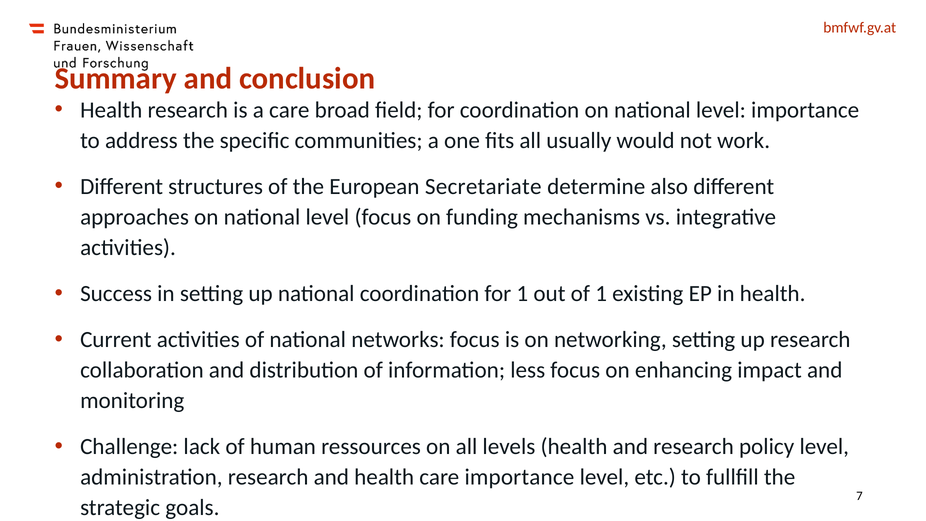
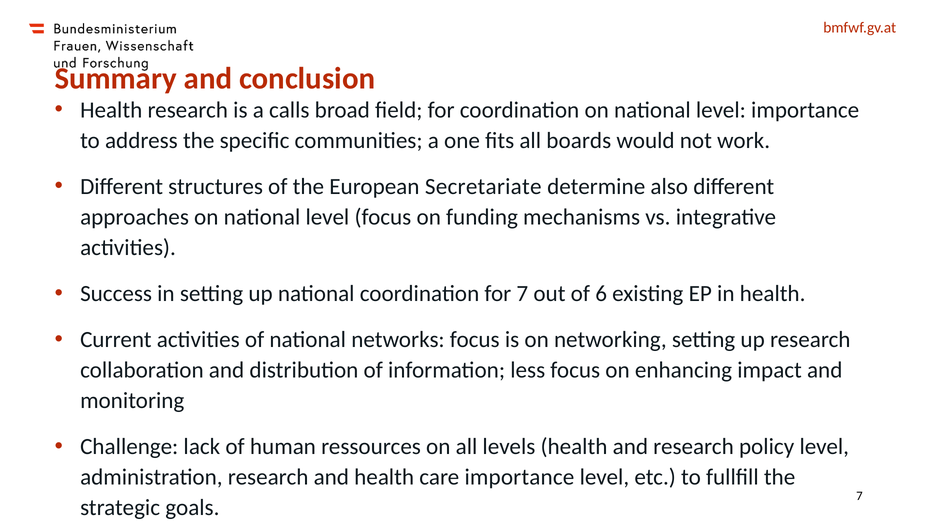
a care: care -> calls (289, 110)
usually: usually -> boards (579, 141)
for 1: 1 -> 7 (522, 294)
of 1: 1 -> 6 (601, 294)
